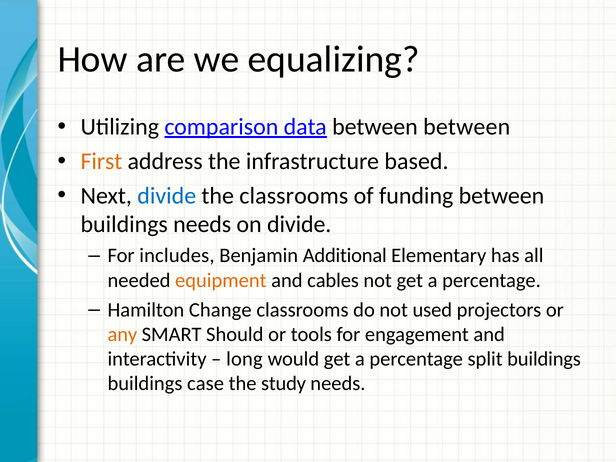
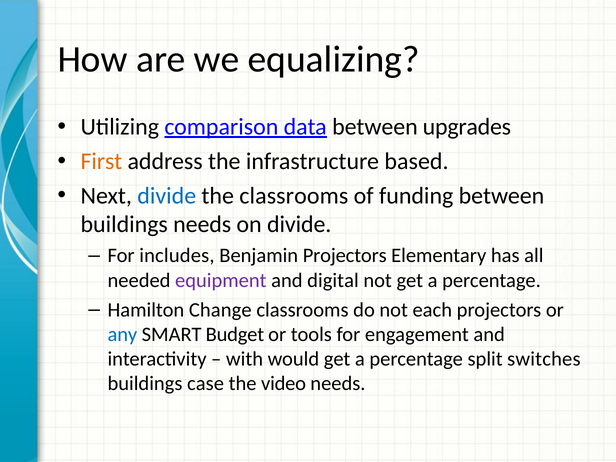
between between: between -> upgrades (467, 127)
Benjamin Additional: Additional -> Projectors (345, 256)
equipment colour: orange -> purple (221, 280)
cables: cables -> digital (333, 280)
used: used -> each (432, 310)
any colour: orange -> blue (122, 334)
Should: Should -> Budget (235, 334)
long: long -> with (245, 359)
split buildings: buildings -> switches (544, 359)
study: study -> video (284, 384)
